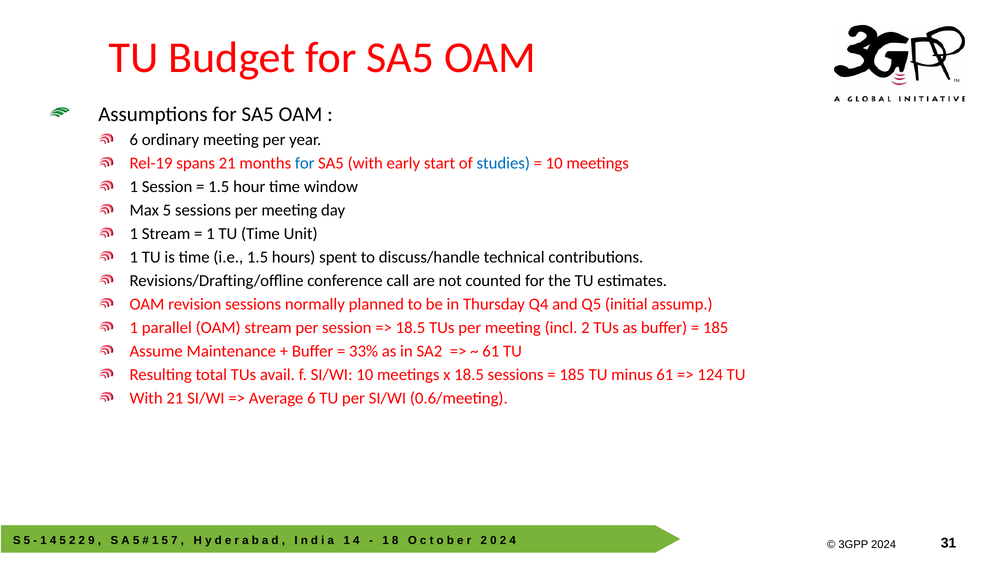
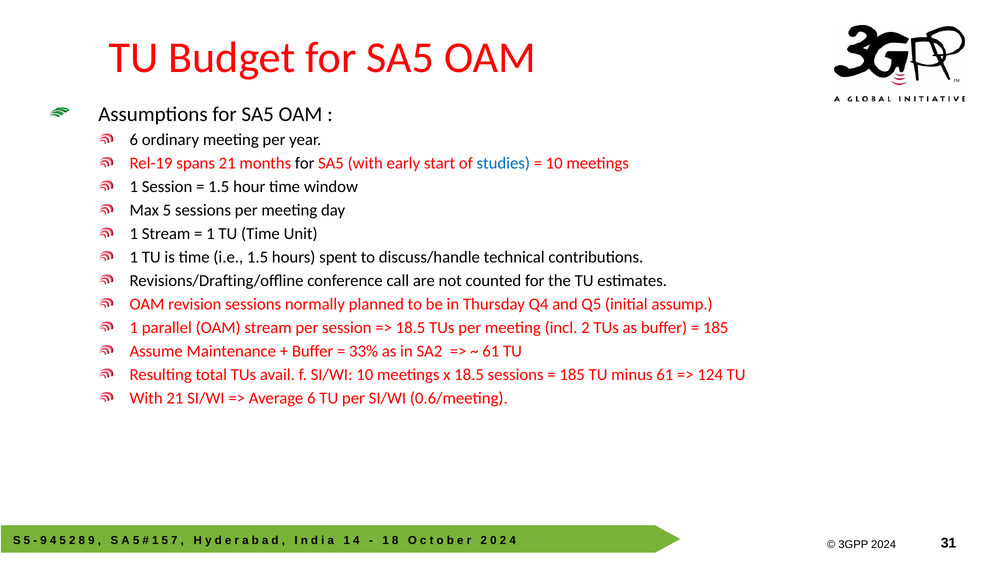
for colour: blue -> black (305, 164)
1: 1 -> 9 (44, 541)
2 2: 2 -> 8 (82, 541)
